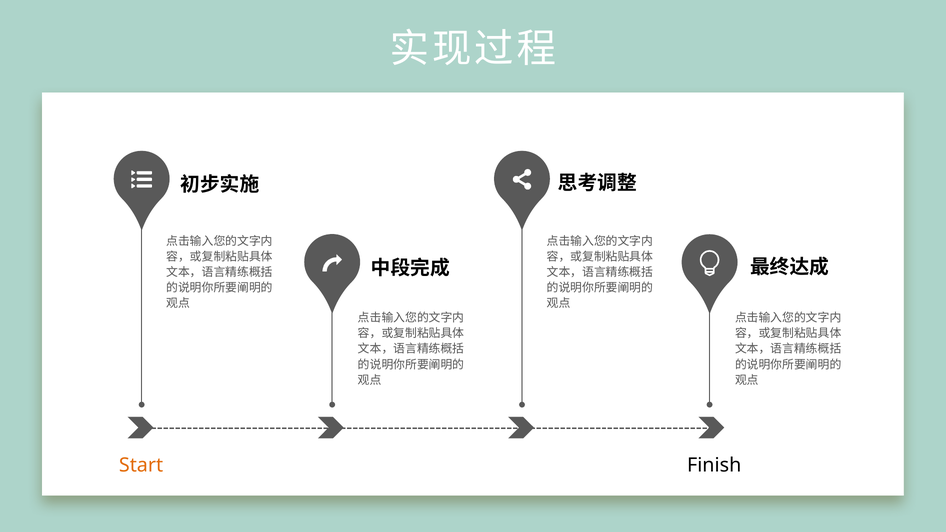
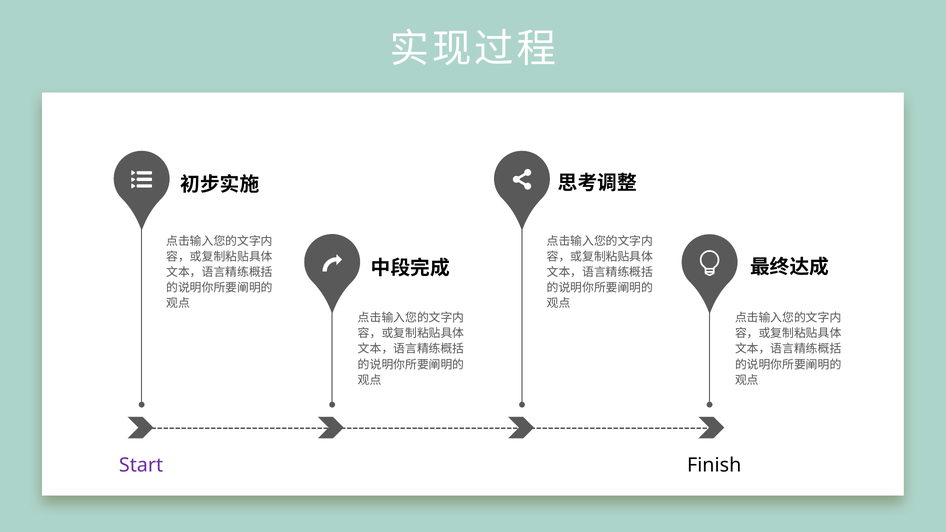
Start colour: orange -> purple (141, 465)
